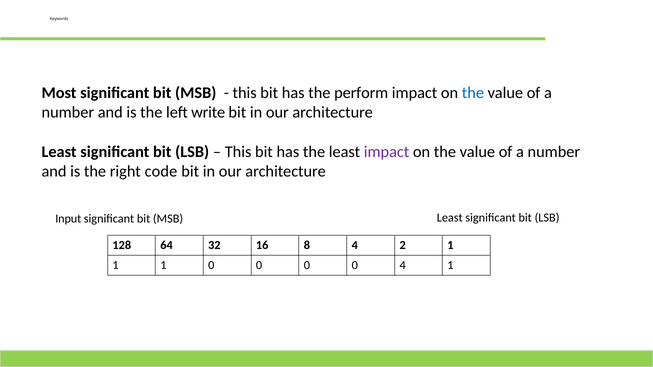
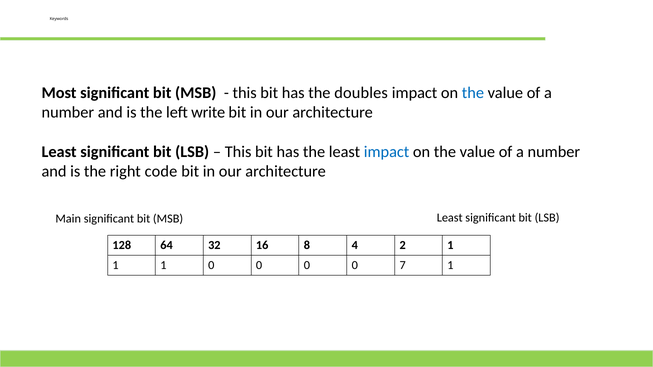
perform: perform -> doubles (361, 93)
impact colour: purple -> blue (387, 152)
Input: Input -> Main (68, 219)
0 4: 4 -> 7 (403, 266)
